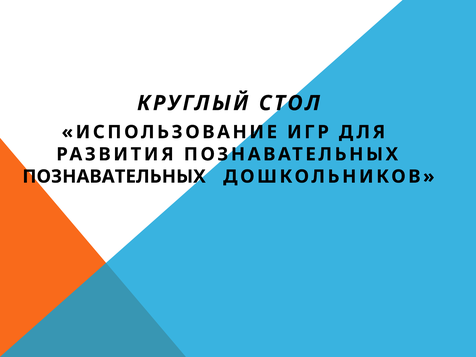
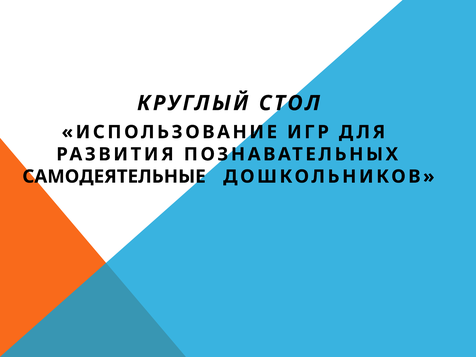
ПОЗНАВАТЕЛЬНЫХ: ПОЗНАВАТЕЛЬНЫХ -> САМОДЕЯТЕЛЬНЫЕ (114, 177)
